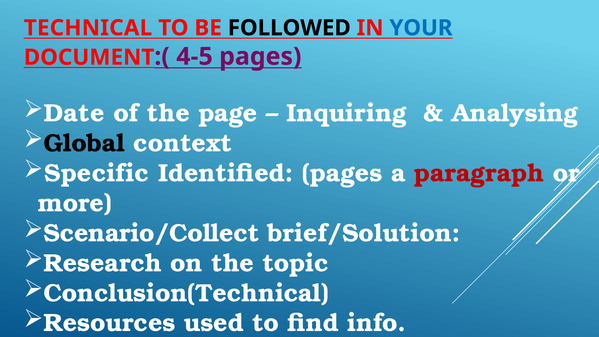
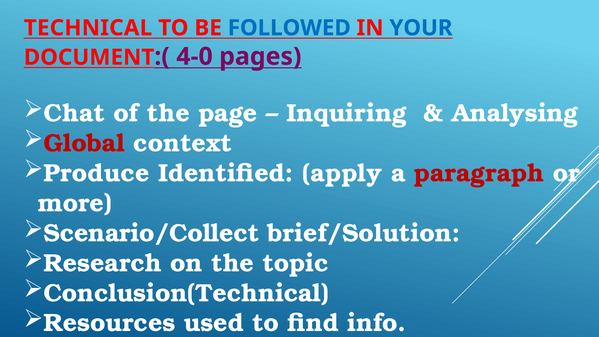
FOLLOWED colour: black -> blue (289, 28)
4-5: 4-5 -> 4-0 (195, 56)
Date: Date -> Chat (74, 113)
Global colour: black -> red (84, 143)
Specific: Specific -> Produce (97, 173)
Identified pages: pages -> apply (342, 173)
